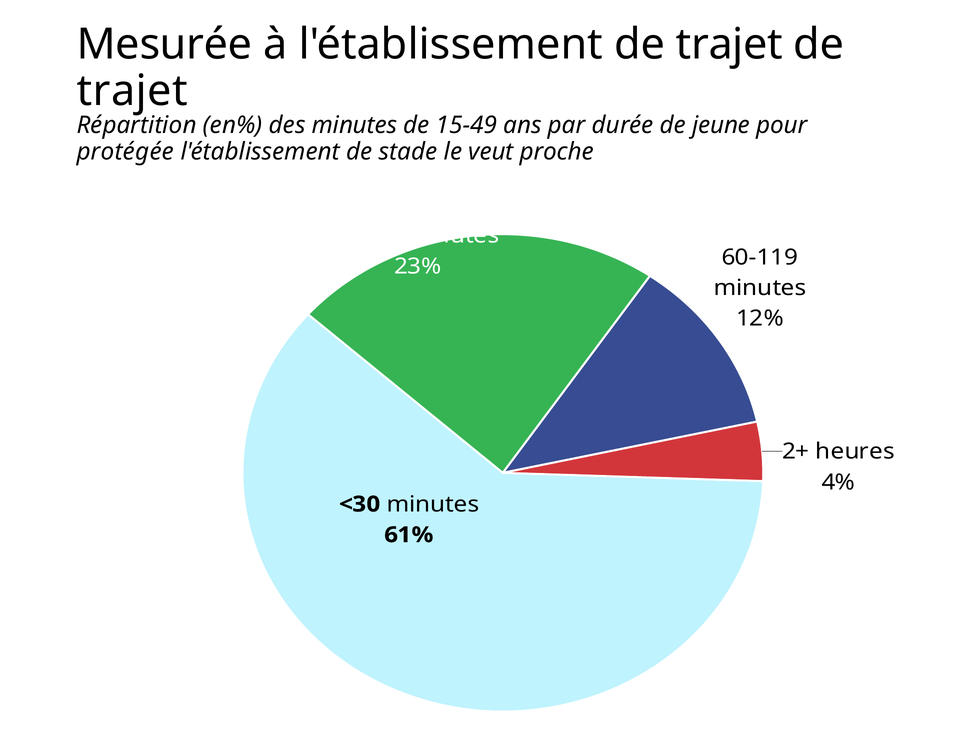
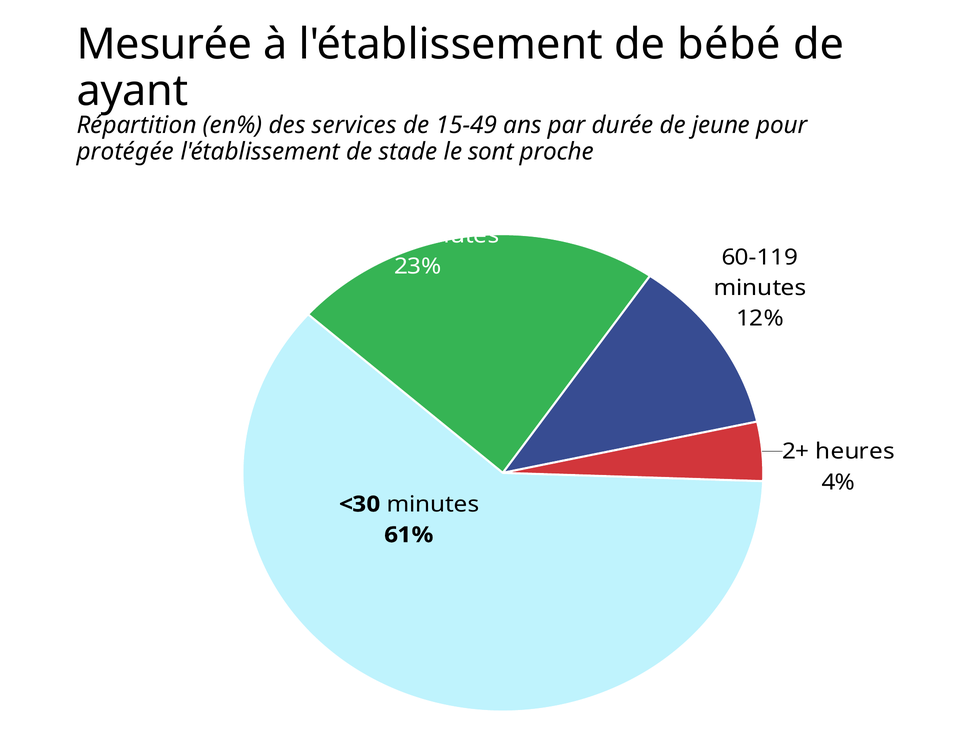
l'établissement de trajet: trajet -> bébé (729, 45)
trajet: trajet -> ayant (133, 91)
des minutes: minutes -> services (354, 125)
veut: veut -> sont (491, 152)
